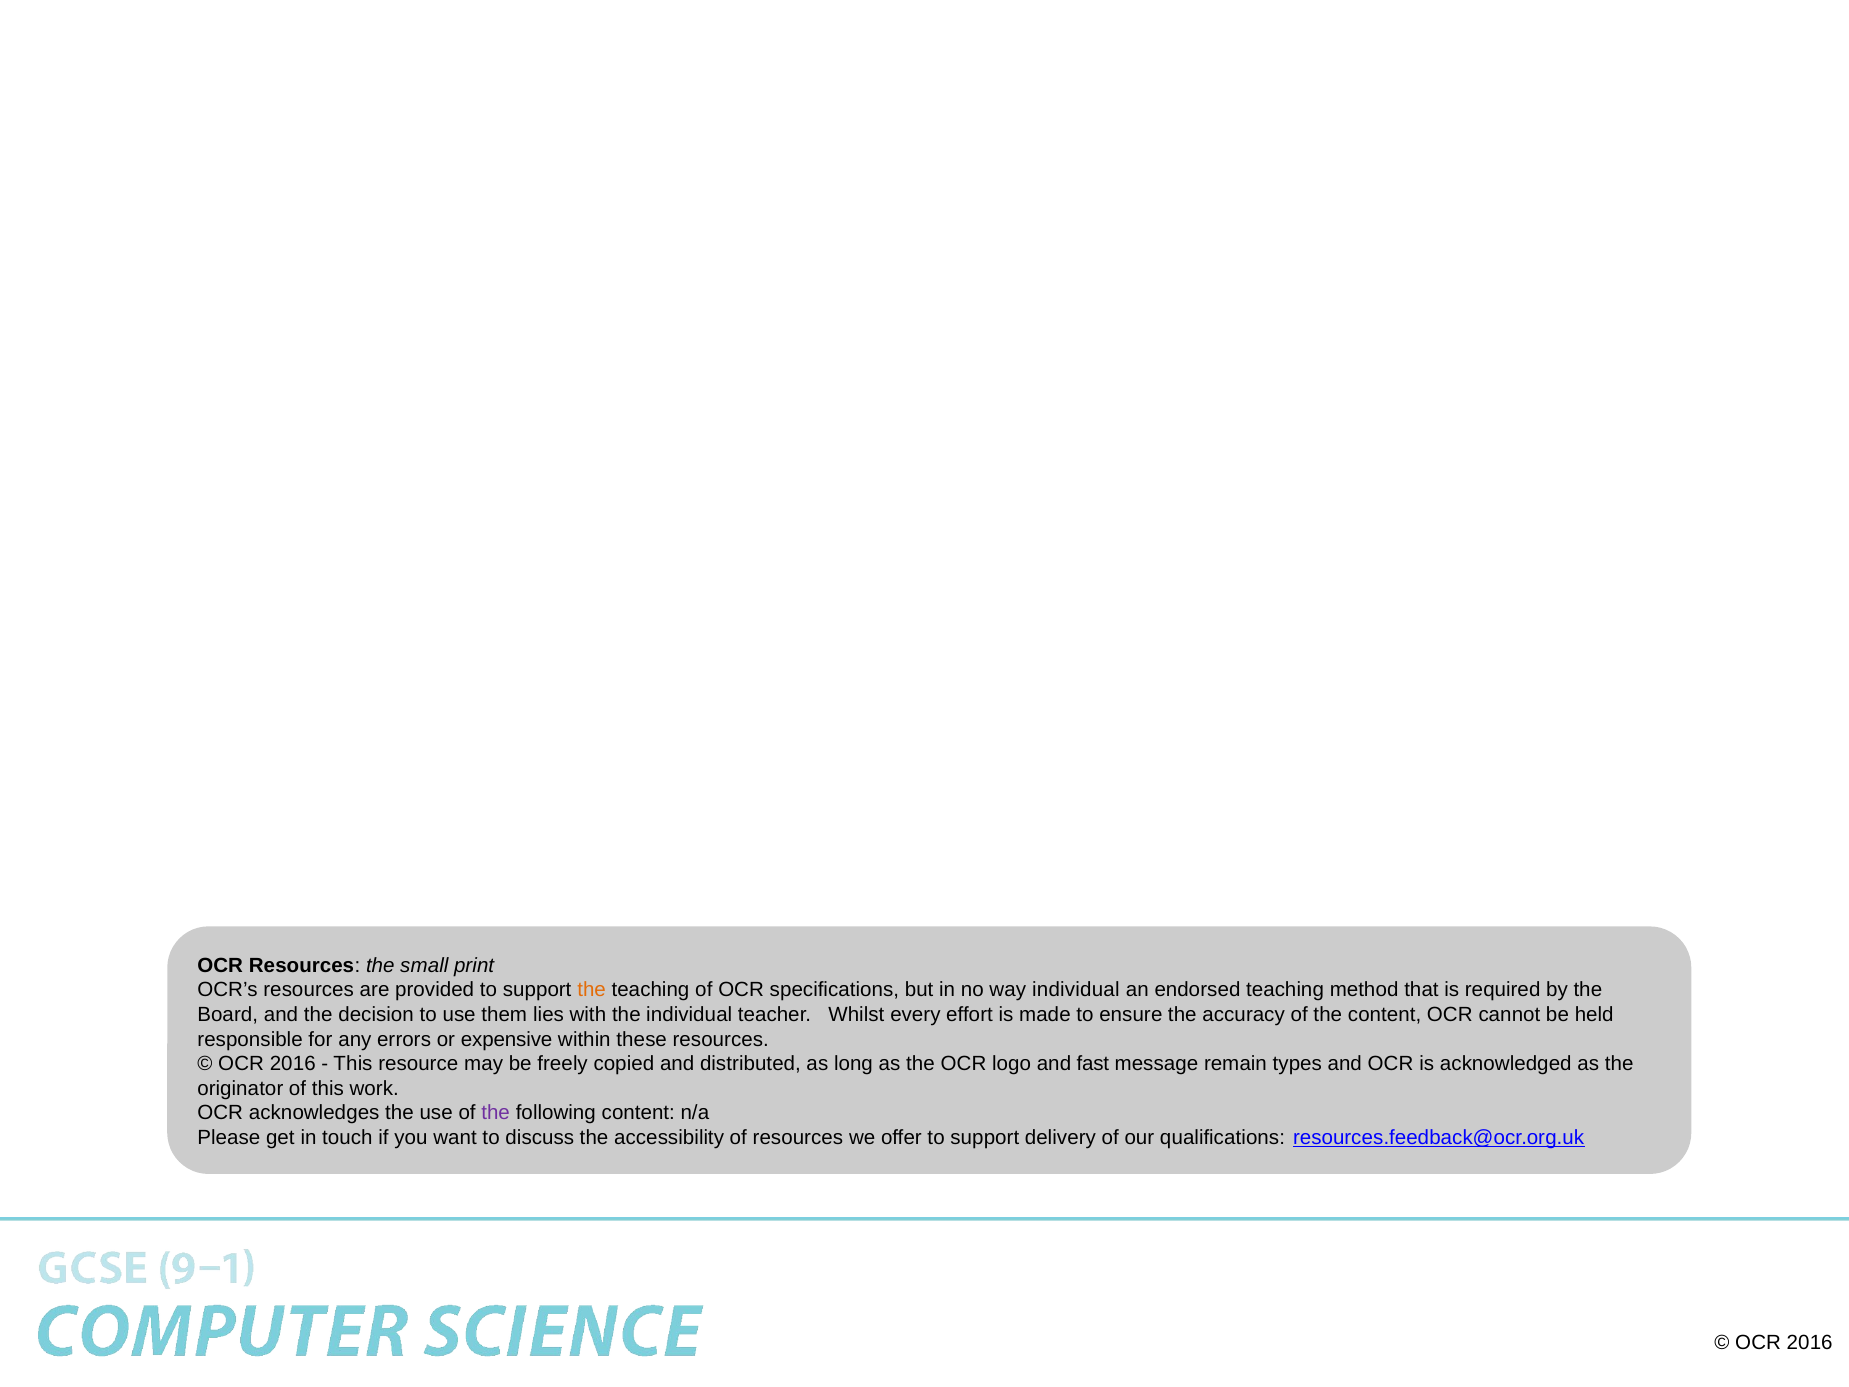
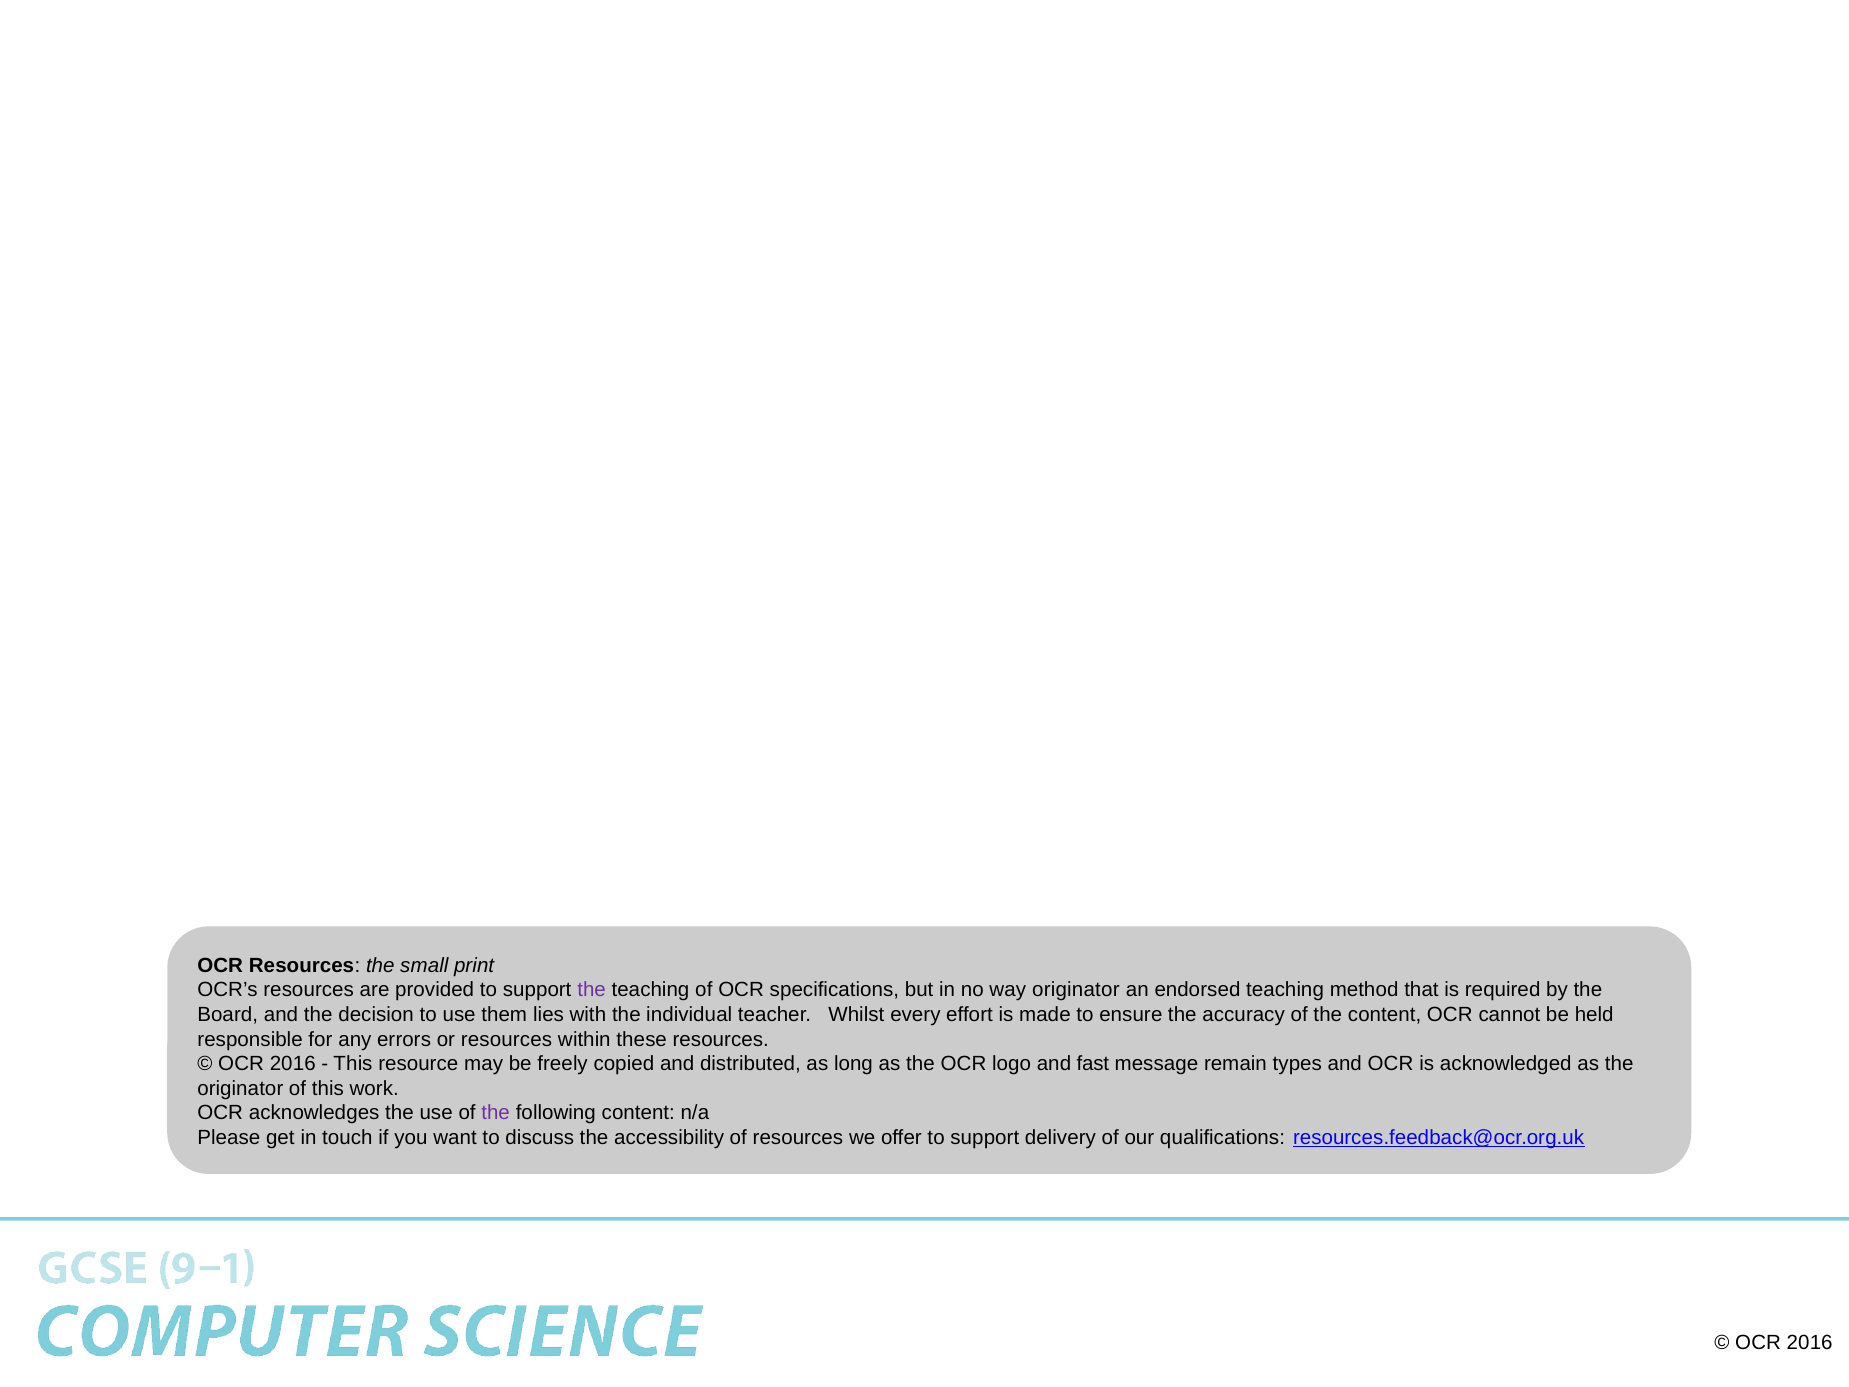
the colour: orange -> purple (592, 990)
way individual: individual -> originator (1076, 990)
or expensive: expensive -> resources (506, 1039)
